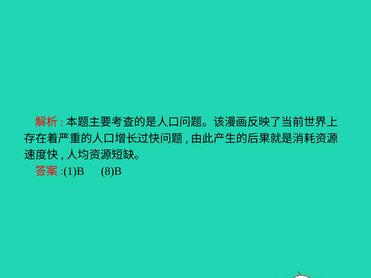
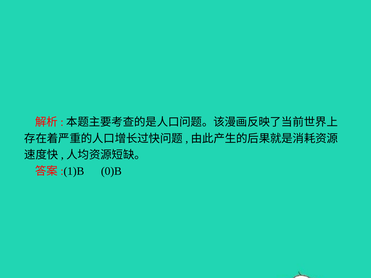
8)B: 8)B -> 0)B (111, 171)
